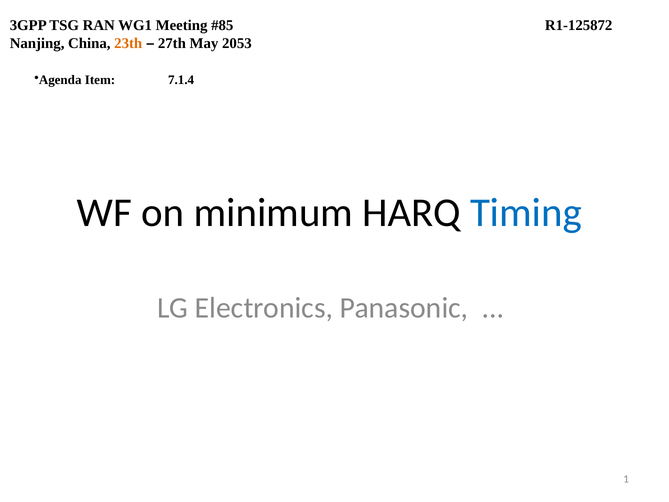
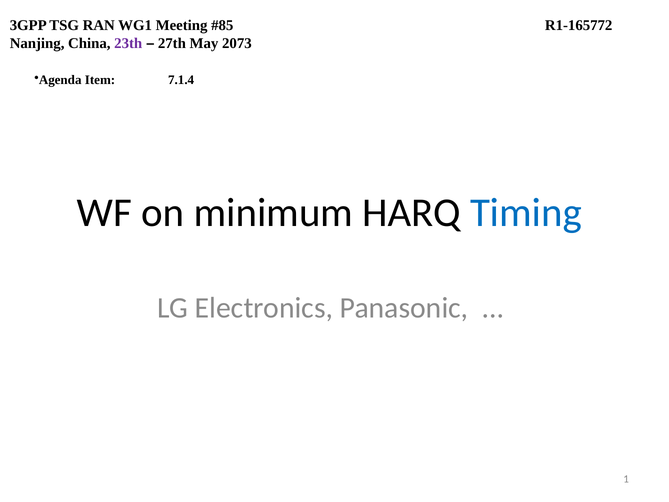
R1-125872: R1-125872 -> R1-165772 (579, 26)
23th colour: orange -> purple (128, 43)
2053: 2053 -> 2073 (237, 43)
